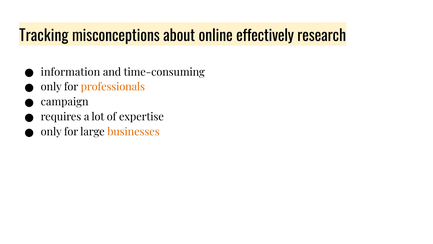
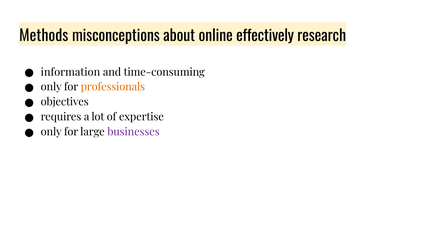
Tracking: Tracking -> Methods (44, 36)
campaign: campaign -> objectives (65, 102)
businesses colour: orange -> purple (134, 132)
